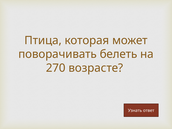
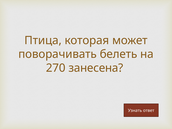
возрасте: возрасте -> занесена (96, 68)
